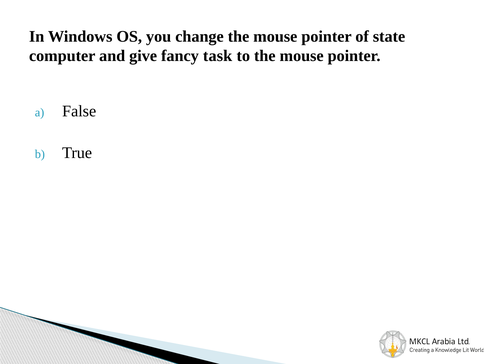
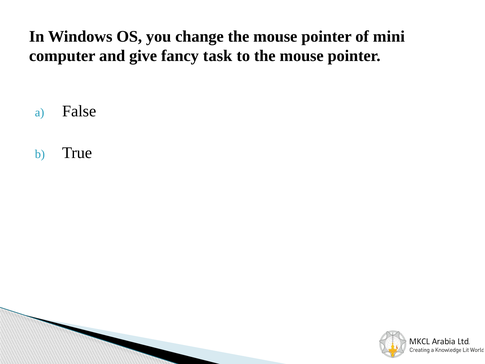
state: state -> mini (389, 36)
